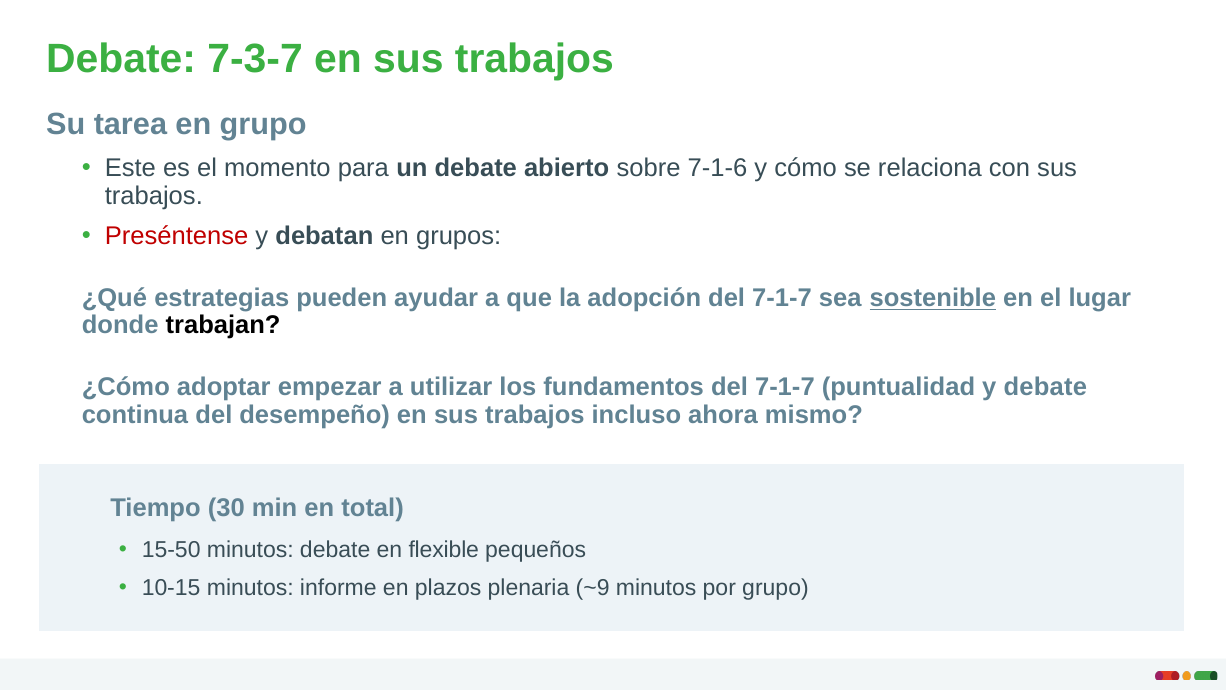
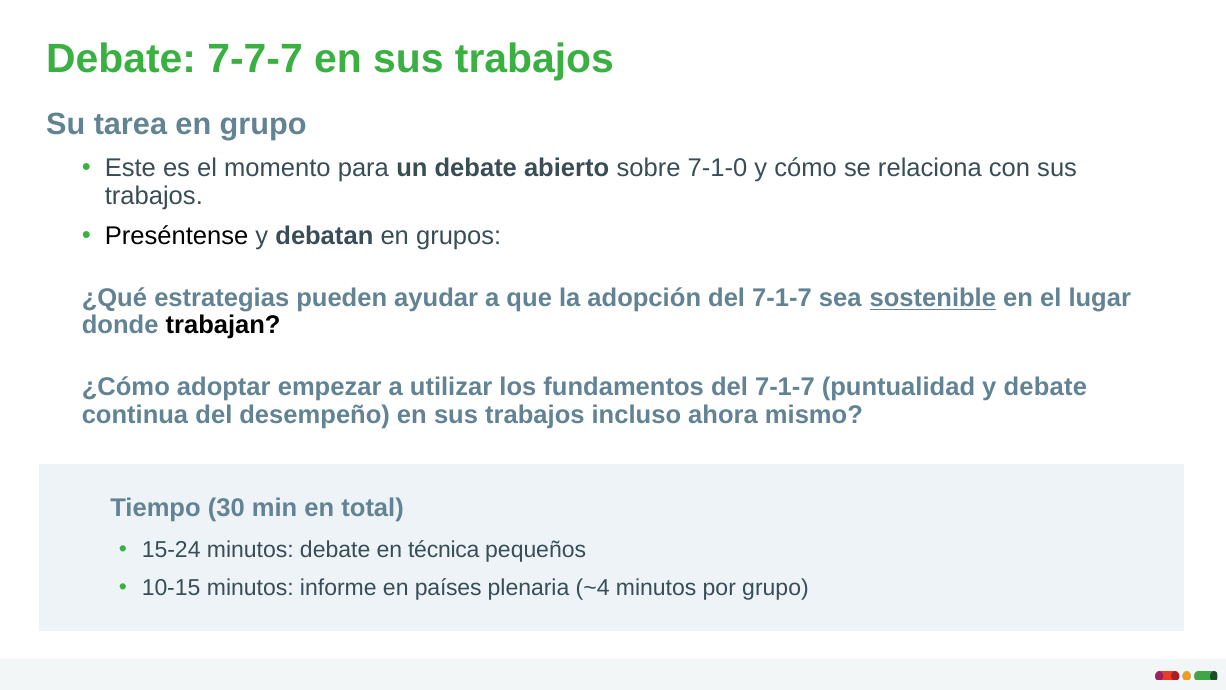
7-3-7: 7-3-7 -> 7-7-7 (255, 59)
7-1-6: 7-1-6 -> 7-1-0 (718, 168)
Preséntense colour: red -> black (177, 236)
15-50: 15-50 -> 15-24 (171, 550)
flexible: flexible -> técnica (444, 550)
plazos: plazos -> países (448, 587)
~9: ~9 -> ~4 (593, 587)
